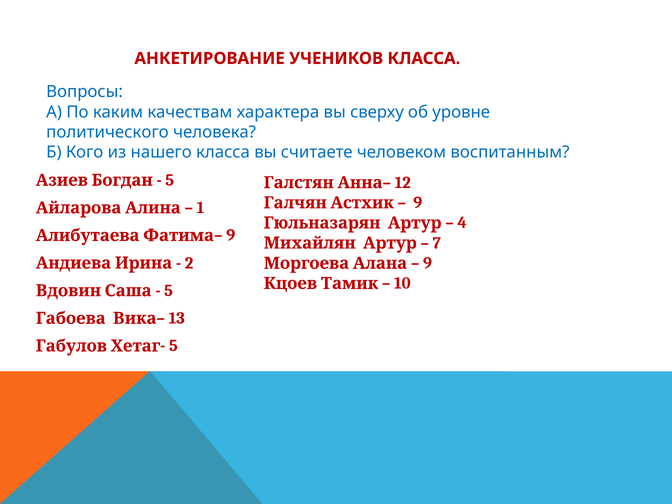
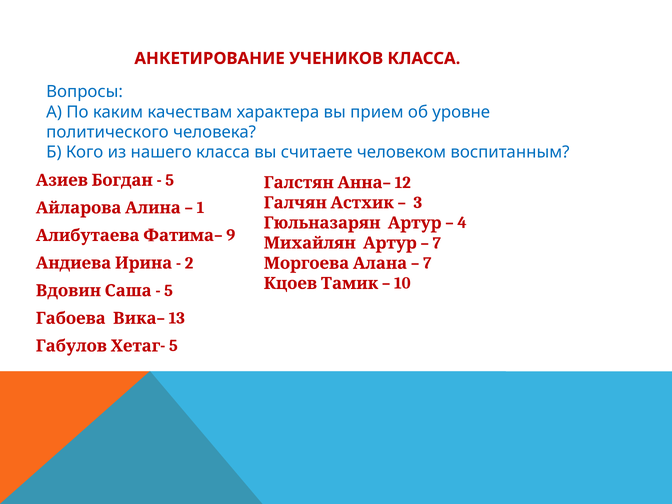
сверху: сверху -> прием (377, 112)
9: 9 -> 3 (418, 203)
9: 9 -> 7 (427, 263)
